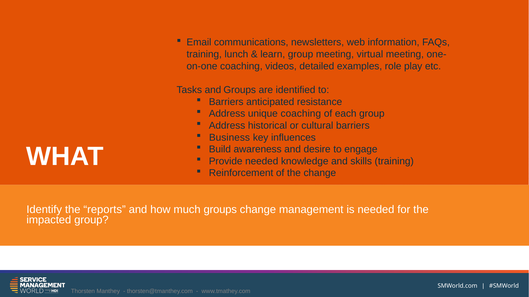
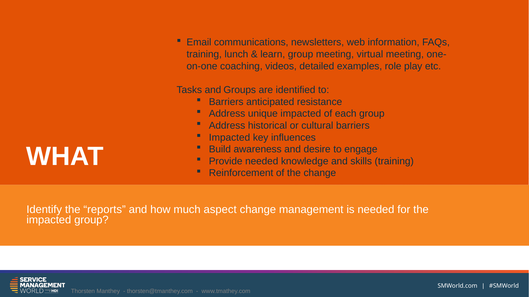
unique coaching: coaching -> impacted (301, 114)
Business: Business -> Impacted (230, 138)
much groups: groups -> aspect (220, 210)
